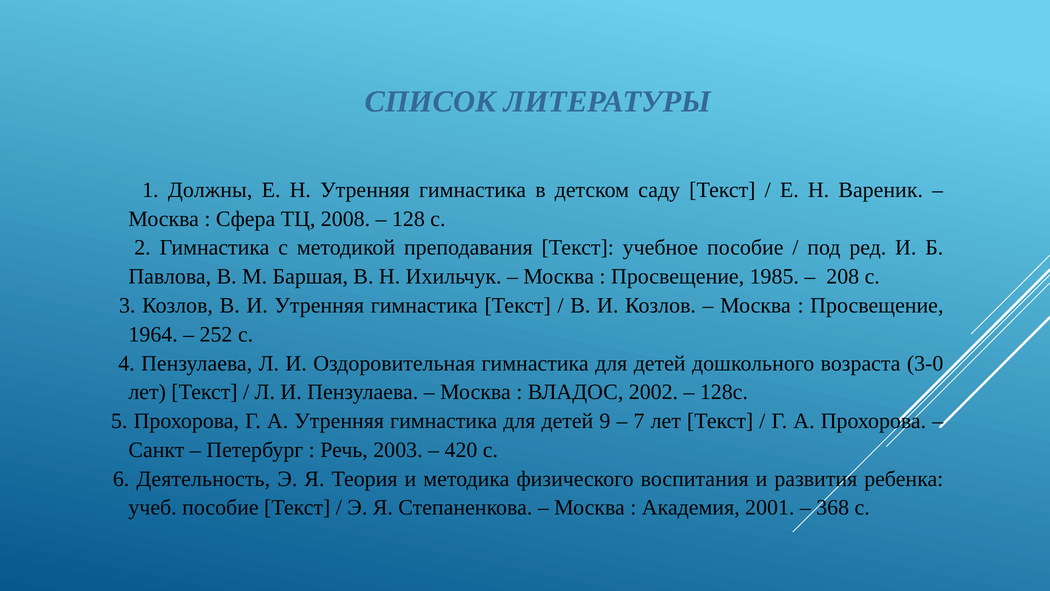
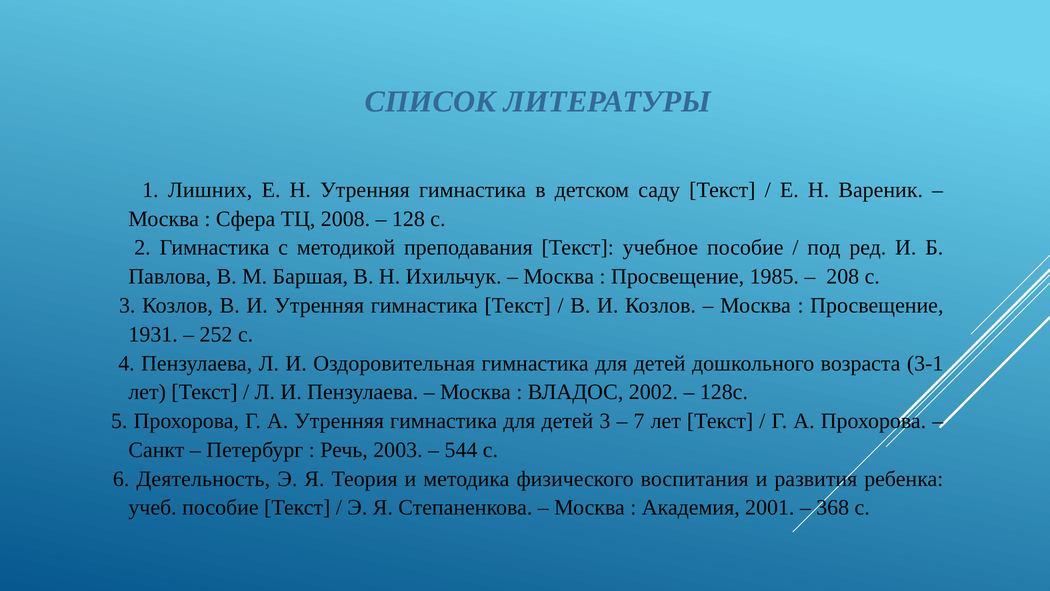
Должны: Должны -> Лишних (210, 190)
1964: 1964 -> 1931 (153, 334)
3-0: 3-0 -> 3-1 (925, 363)
детей 9: 9 -> 3 (605, 421)
420: 420 -> 544 (461, 450)
